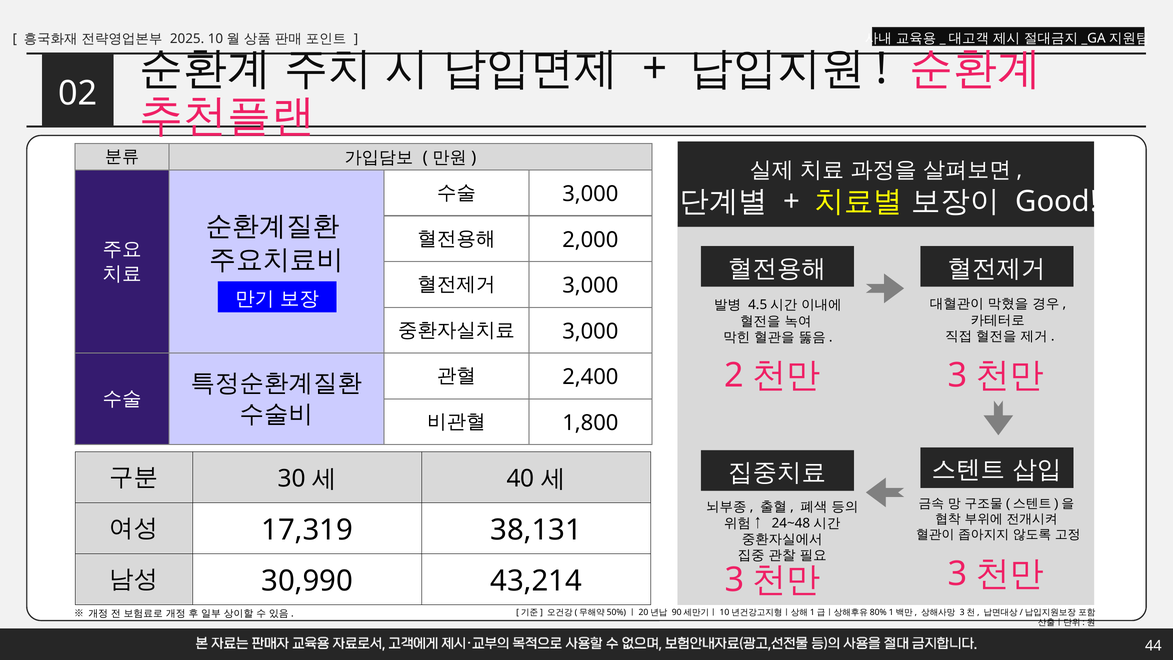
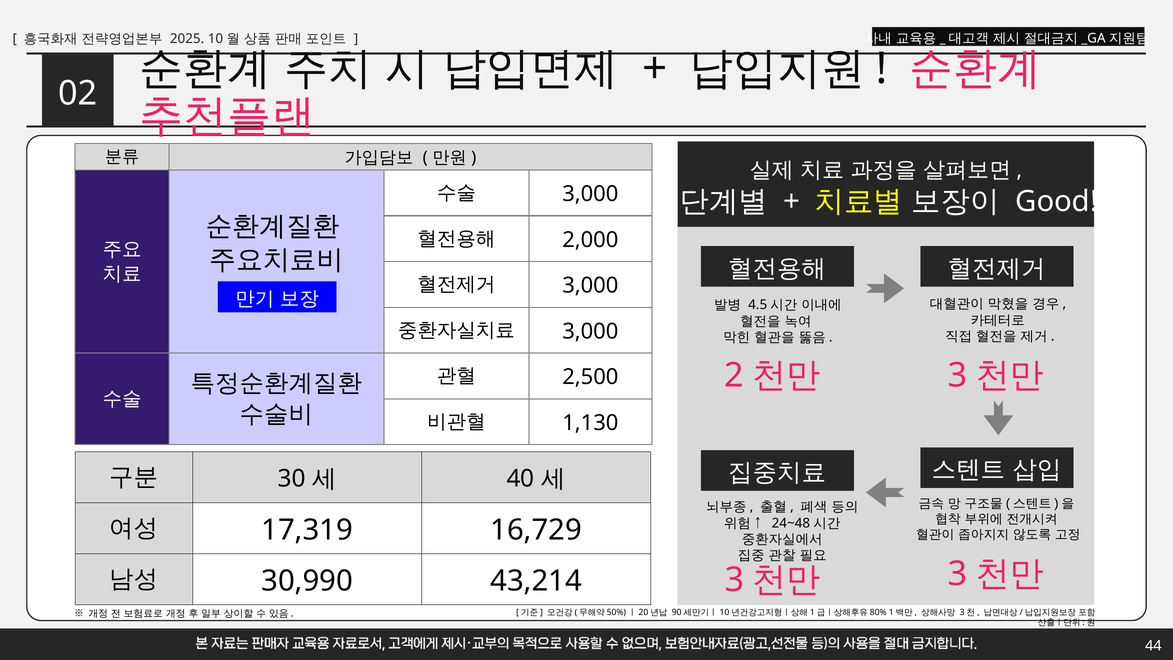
2,400: 2,400 -> 2,500 (590, 377)
1,800: 1,800 -> 1,130 (590, 423)
38,131: 38,131 -> 16,729 (536, 530)
